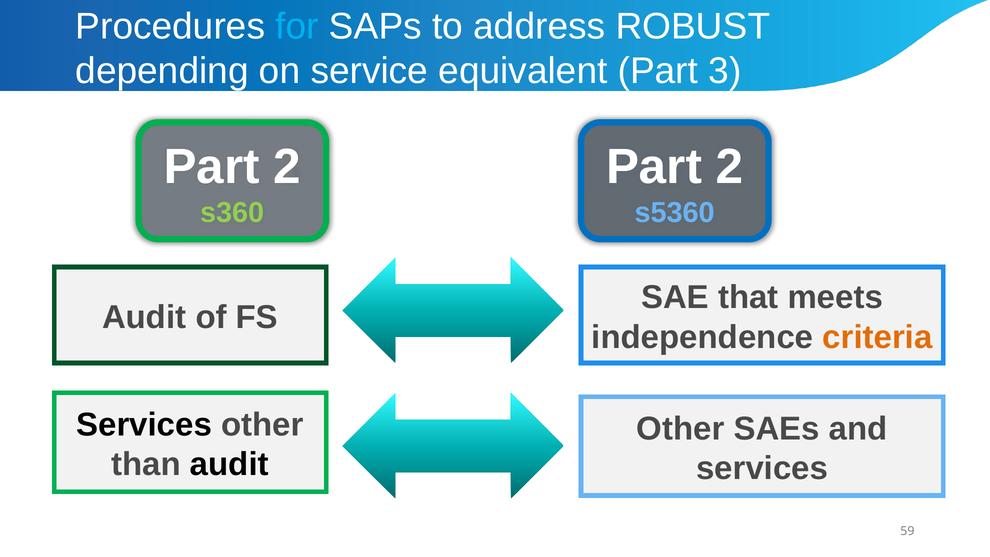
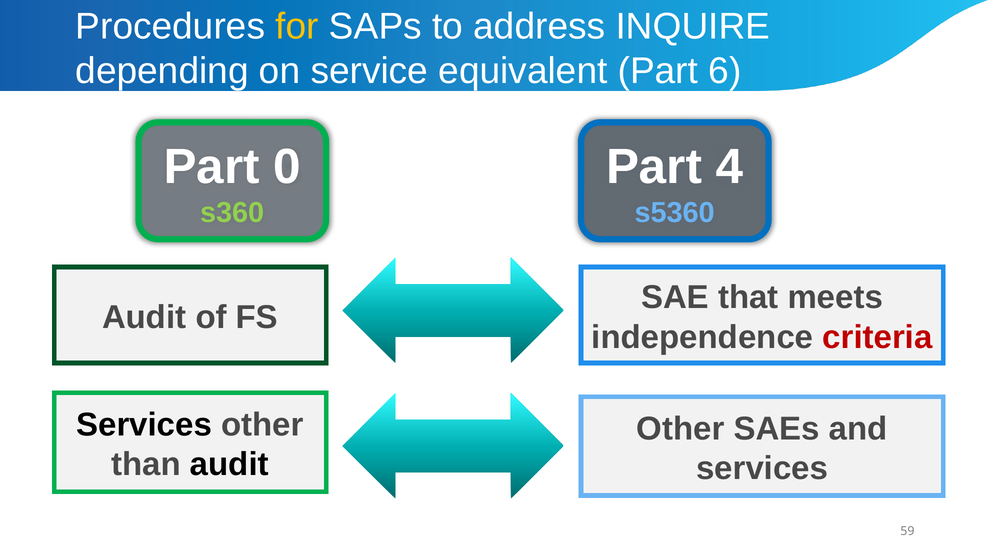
for colour: light blue -> yellow (297, 27)
ROBUST: ROBUST -> INQUIRE (693, 27)
3: 3 -> 6 (725, 71)
2: 2 -> 0 (287, 167)
2: 2 -> 4 (730, 167)
criteria colour: orange -> red (877, 337)
